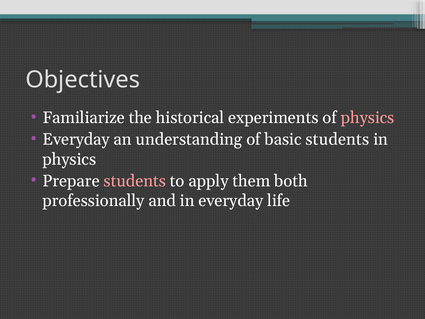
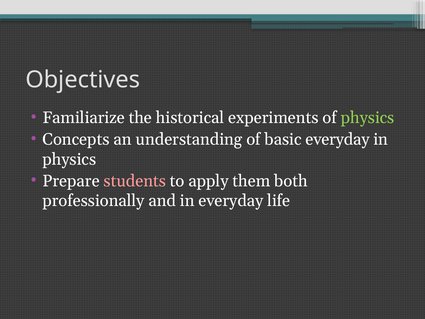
physics colour: pink -> light green (368, 118)
Everyday: Everyday -> Concepts (76, 139)
basic students: students -> everyday (338, 139)
